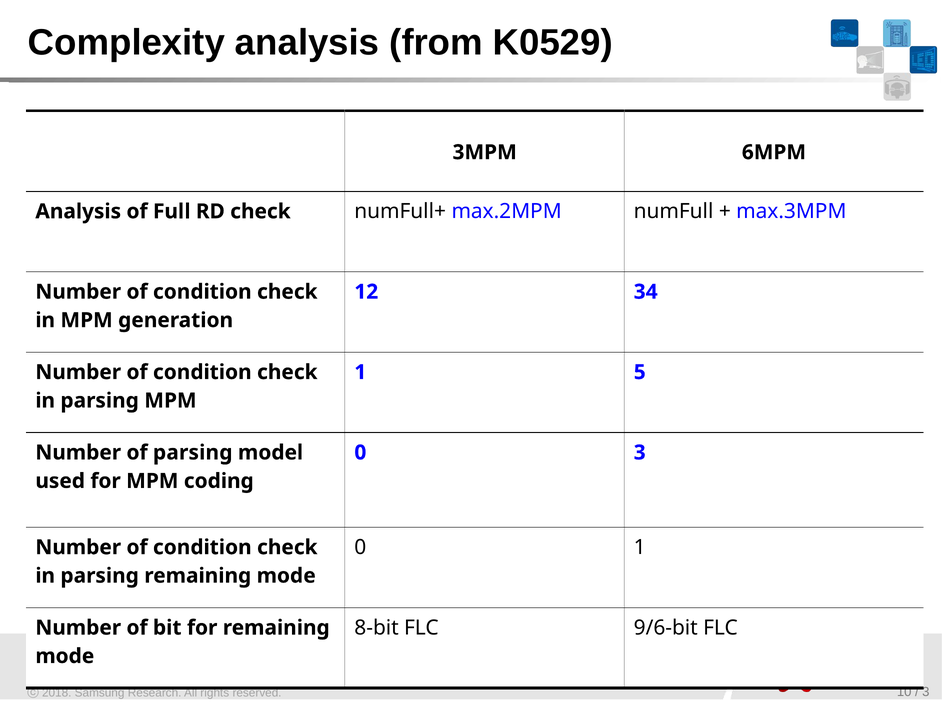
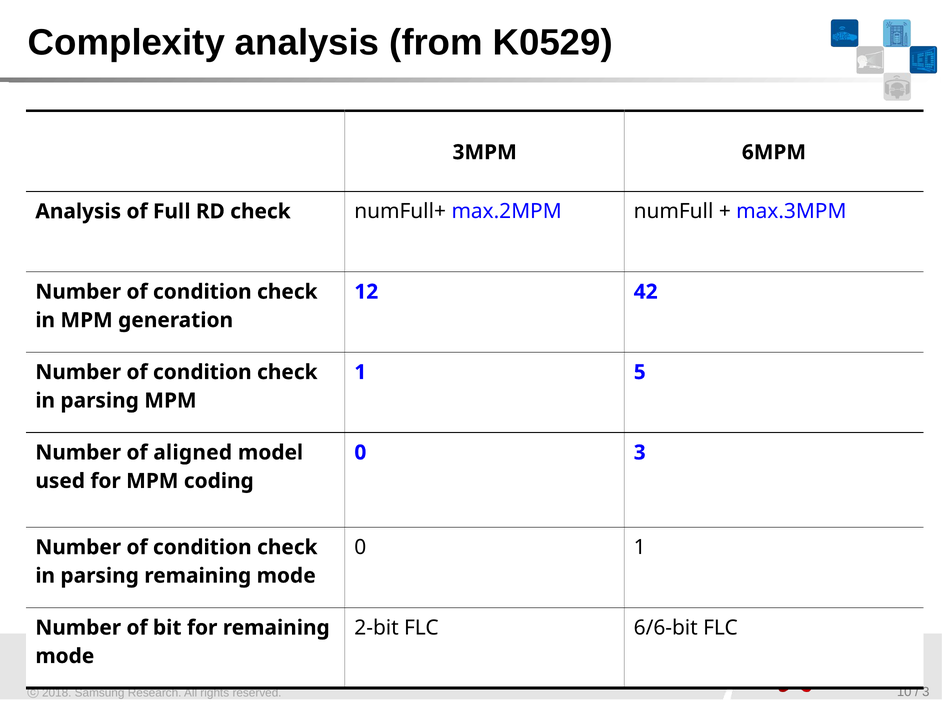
34: 34 -> 42 (646, 292)
of parsing: parsing -> aligned (193, 452)
8-bit: 8-bit -> 2-bit (377, 627)
9/6-bit: 9/6-bit -> 6/6-bit (666, 627)
